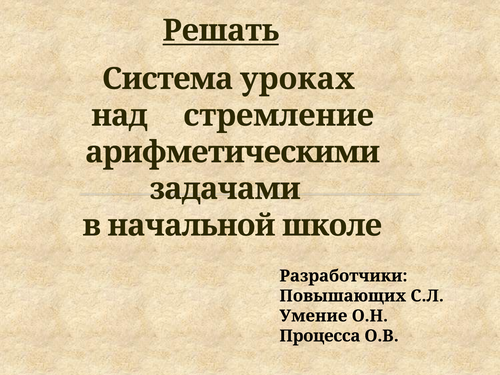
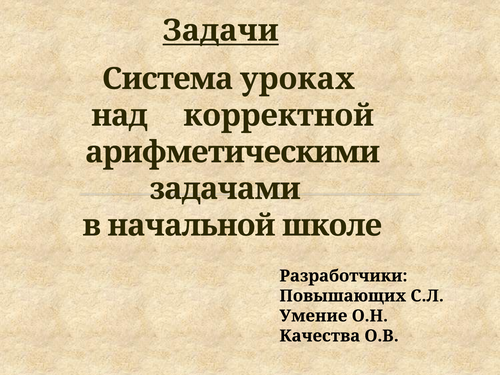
Решать: Решать -> Задачи (221, 31)
стремление: стремление -> корректной (279, 116)
Процесса: Процесса -> Качества (320, 336)
